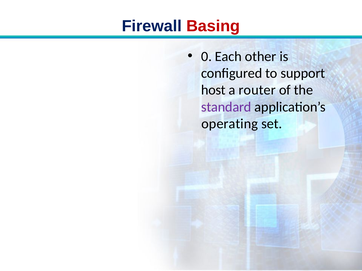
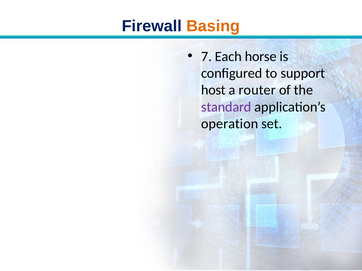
Basing colour: red -> orange (213, 26)
0: 0 -> 7 (207, 56)
other: other -> horse (261, 56)
operating: operating -> operation (230, 124)
